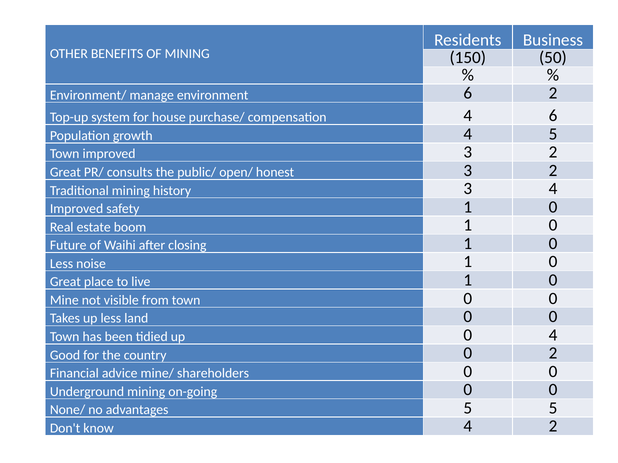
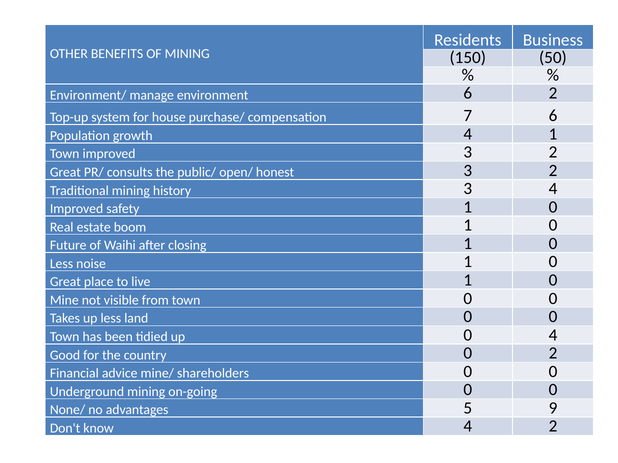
compensation 4: 4 -> 7 (468, 116)
4 5: 5 -> 1 (553, 134)
5 5: 5 -> 9 (553, 408)
